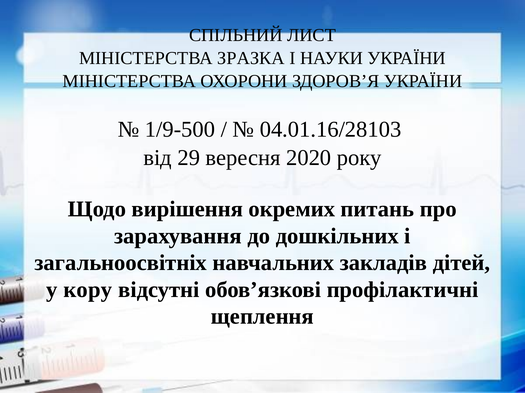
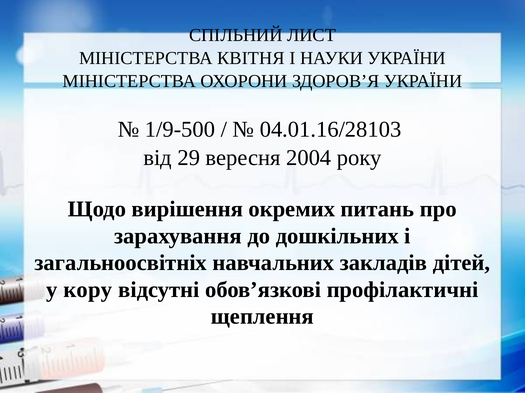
ЗРАЗКА: ЗРАЗКА -> КВІТНЯ (251, 58)
2020: 2020 -> 2004 (309, 158)
